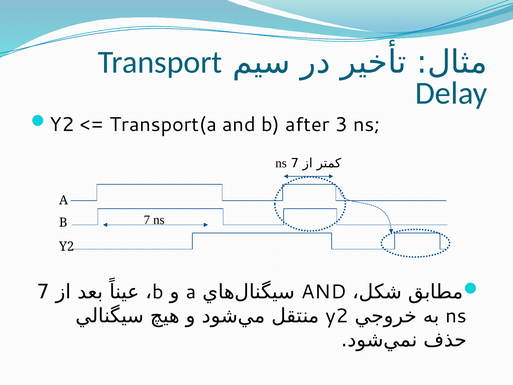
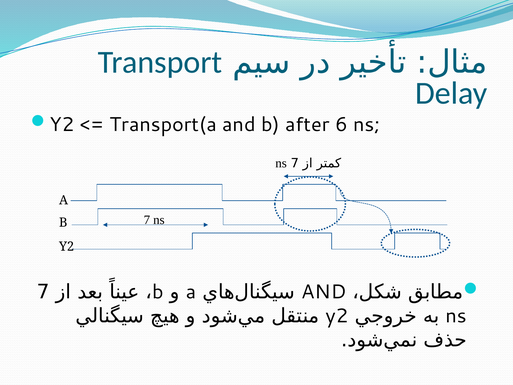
3: 3 -> 6 (341, 124)
